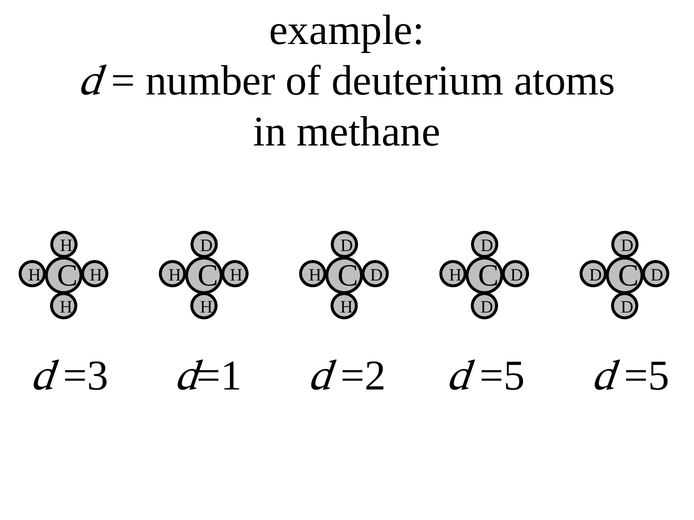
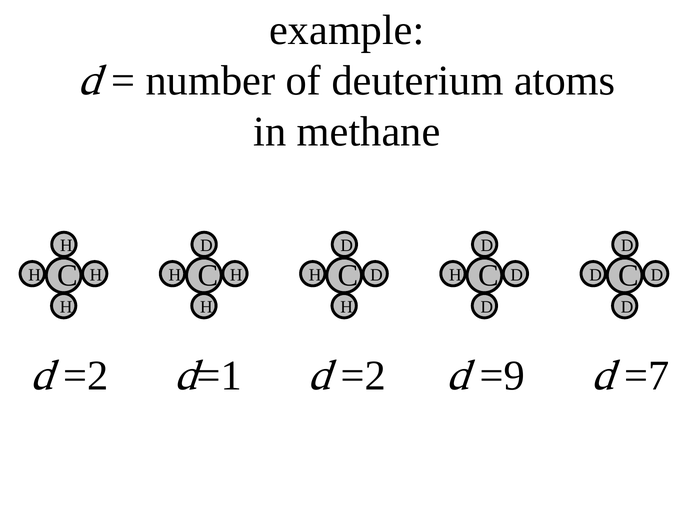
=3: =3 -> =2 (86, 376)
=5: =5 -> =9 (502, 376)
=5: =5 -> =7 (647, 376)
